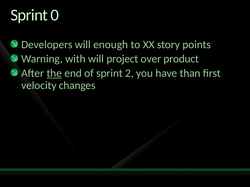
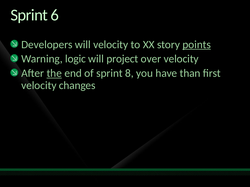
0: 0 -> 6 (55, 15)
will enough: enough -> velocity (111, 45)
points underline: none -> present (197, 45)
with: with -> logic (76, 59)
over product: product -> velocity (181, 59)
2: 2 -> 8 (129, 73)
